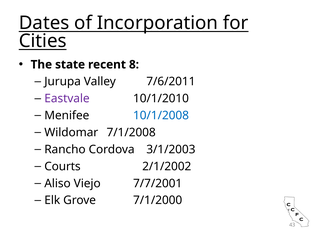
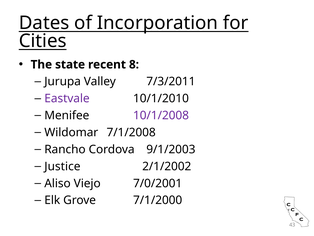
7/6/2011: 7/6/2011 -> 7/3/2011 (171, 81)
10/1/2008 colour: blue -> purple (161, 115)
3/1/2003: 3/1/2003 -> 9/1/2003 (171, 149)
Courts: Courts -> Justice (62, 166)
7/7/2001: 7/7/2001 -> 7/0/2001 (158, 183)
